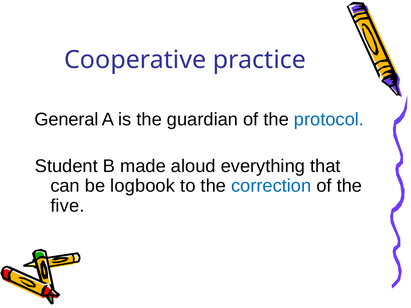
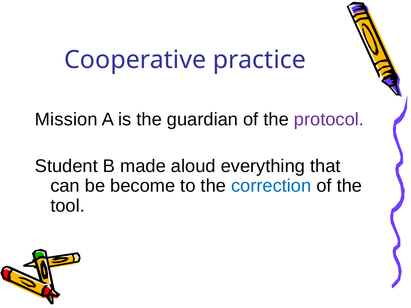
General: General -> Mission (66, 120)
protocol colour: blue -> purple (329, 120)
logbook: logbook -> become (143, 186)
five: five -> tool (68, 206)
